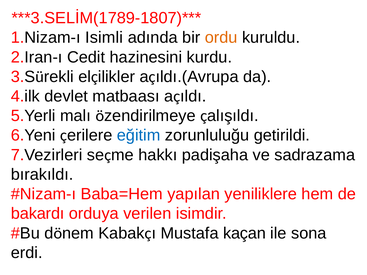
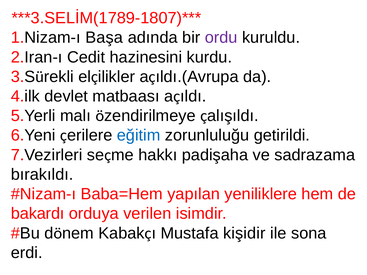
Isimli: Isimli -> Başa (104, 38)
ordu colour: orange -> purple (221, 38)
kaçan: kaçan -> kişidir (244, 233)
